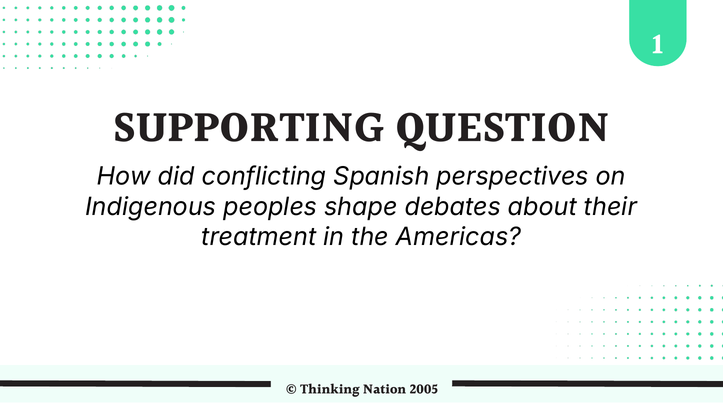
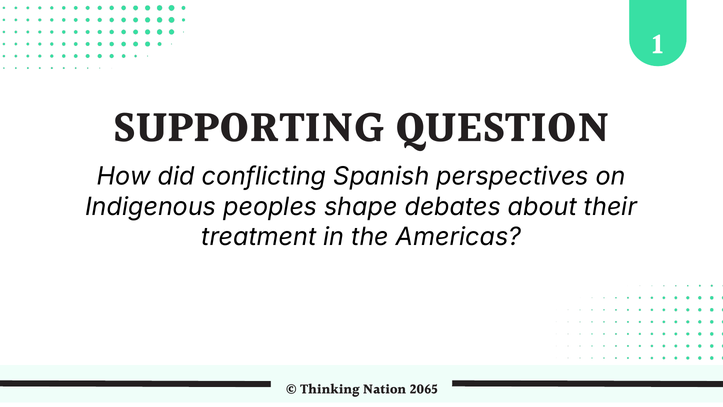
2005: 2005 -> 2065 (424, 389)
